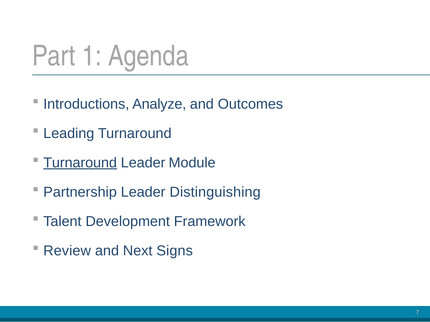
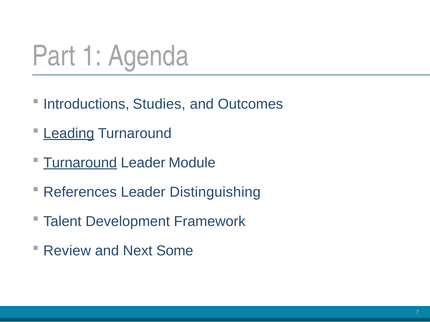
Analyze: Analyze -> Studies (159, 104)
Leading underline: none -> present (69, 134)
Partnership: Partnership -> References (80, 192)
Signs: Signs -> Some (175, 251)
